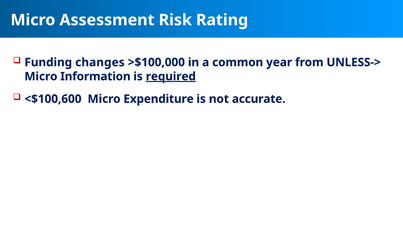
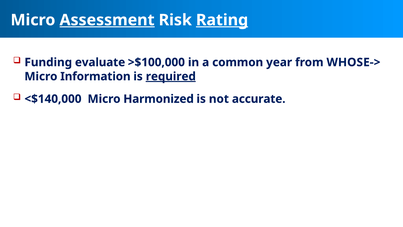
Assessment underline: none -> present (107, 20)
Rating underline: none -> present (222, 20)
changes: changes -> evaluate (100, 62)
UNLESS->: UNLESS-> -> WHOSE-> (353, 62)
<$100,600: <$100,600 -> <$140,000 (53, 99)
Expenditure: Expenditure -> Harmonized (159, 99)
